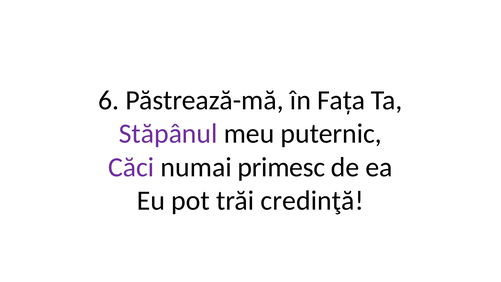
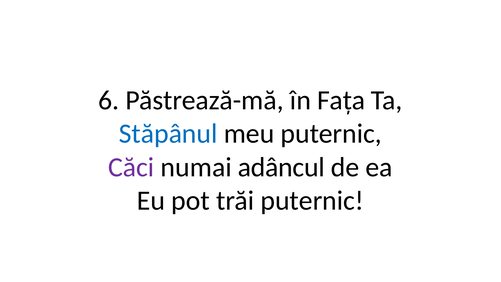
Stăpânul colour: purple -> blue (168, 134)
primesc: primesc -> adâncul (281, 167)
trăi credinţă: credinţă -> puternic (312, 200)
